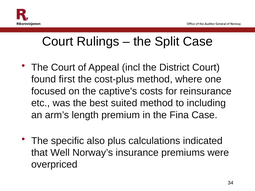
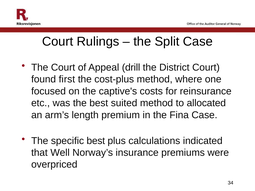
incl: incl -> drill (131, 67)
including: including -> allocated (206, 103)
specific also: also -> best (96, 141)
